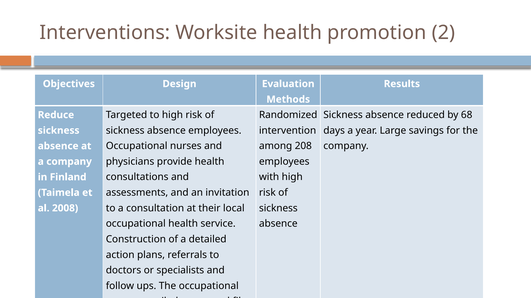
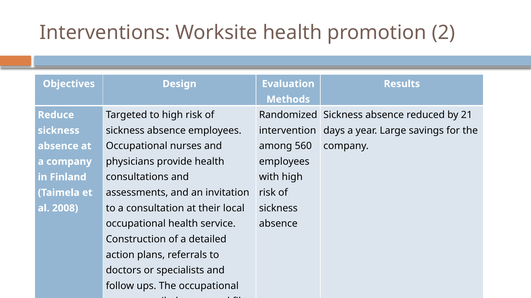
68: 68 -> 21 (467, 115)
208: 208 -> 560 (303, 146)
